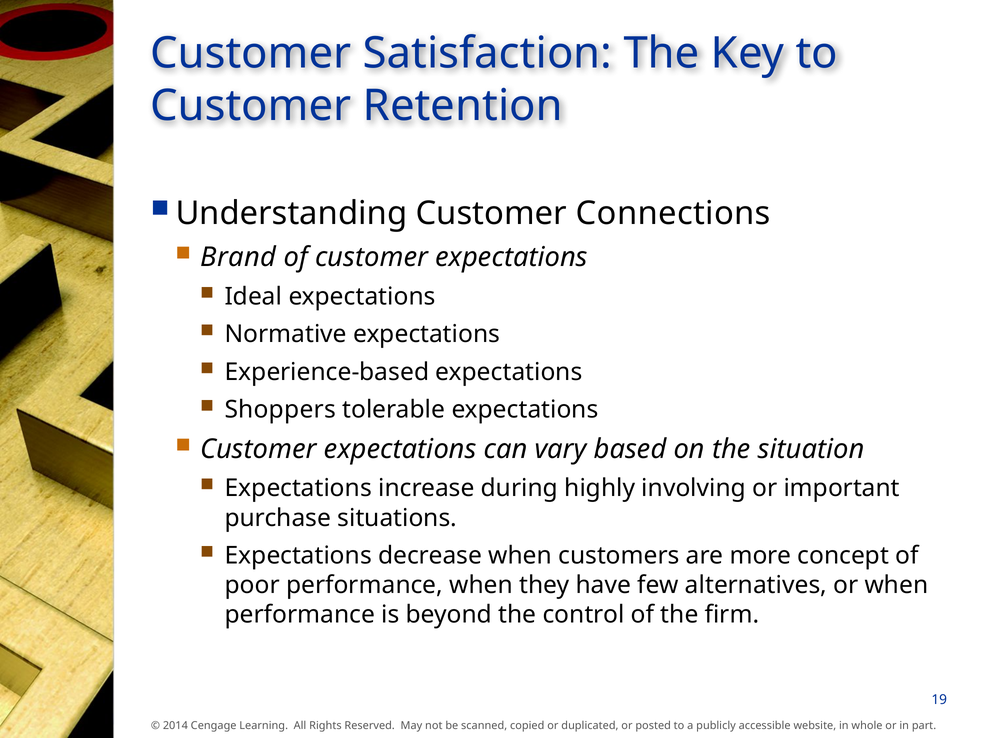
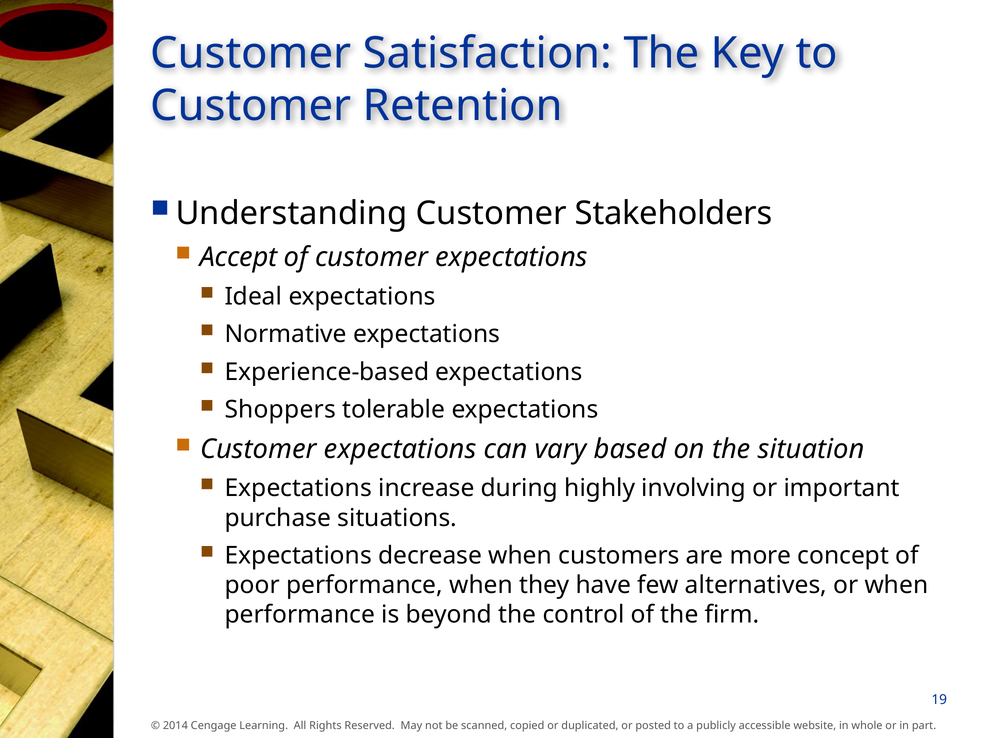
Connections: Connections -> Stakeholders (674, 213)
Brand: Brand -> Accept (238, 257)
